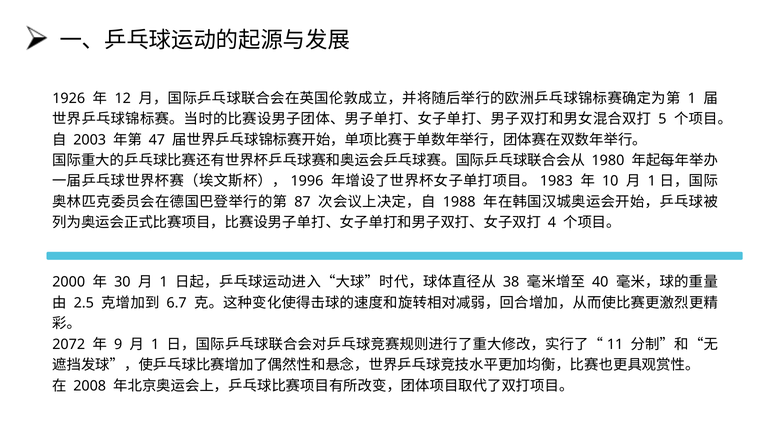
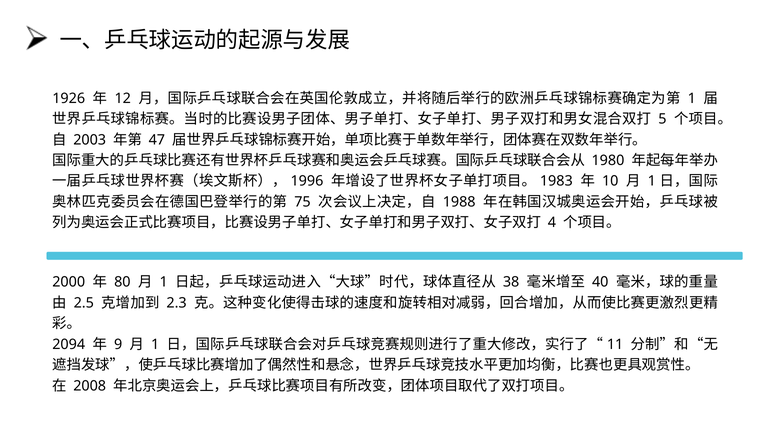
87: 87 -> 75 (302, 202)
30: 30 -> 80 (122, 282)
6.7: 6.7 -> 2.3 (177, 302)
2072: 2072 -> 2094 (69, 344)
